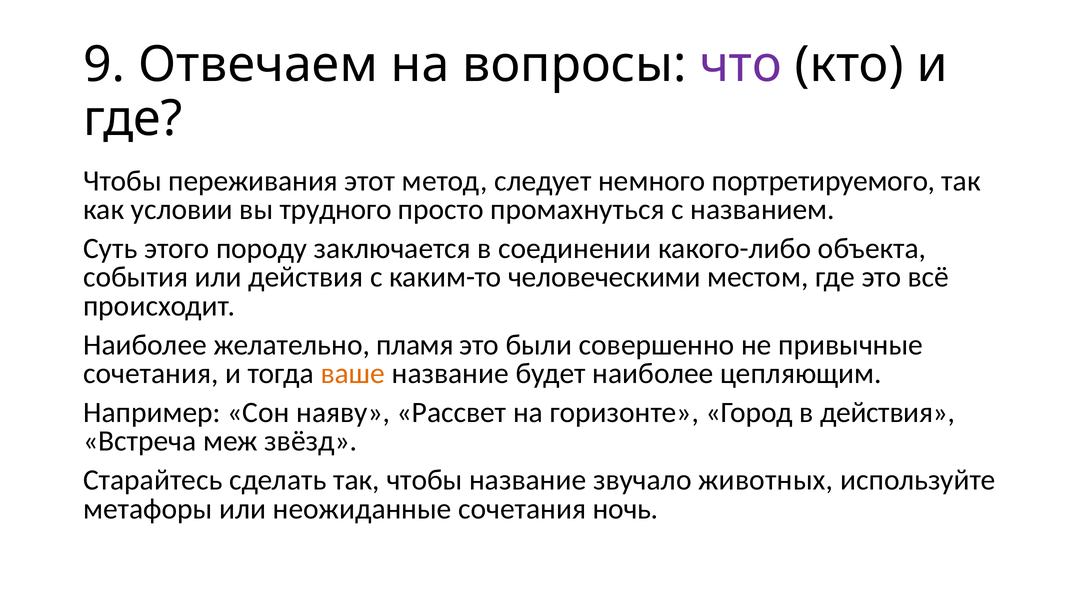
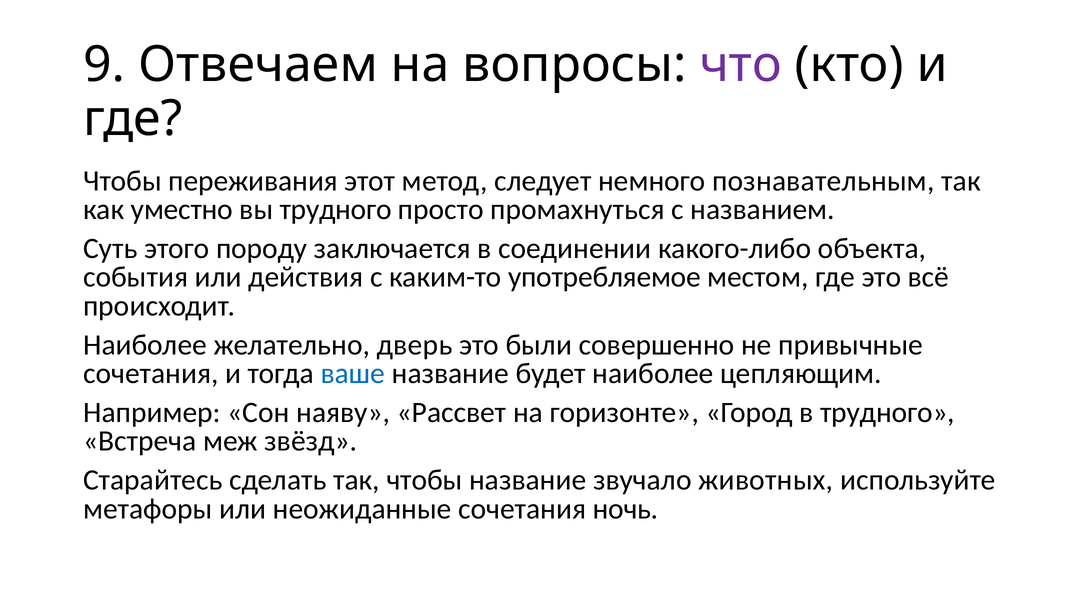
портретируемого: портретируемого -> познавательным (823, 181)
условии: условии -> уместно (182, 209)
человеческими: человеческими -> употребляемое (604, 277)
пламя: пламя -> дверь (415, 345)
ваше colour: orange -> blue (353, 373)
в действия: действия -> трудного (887, 412)
